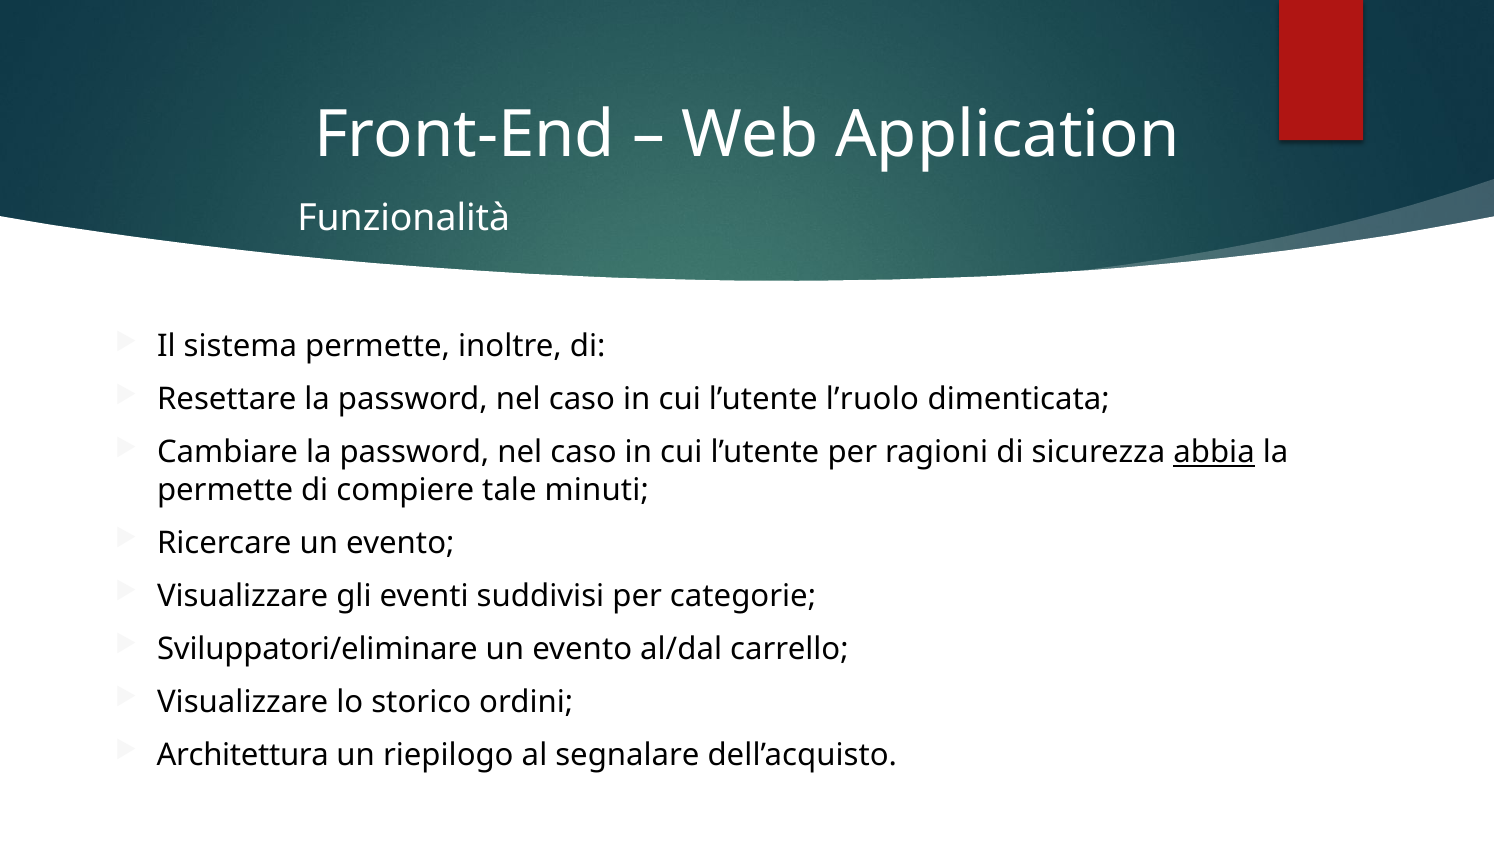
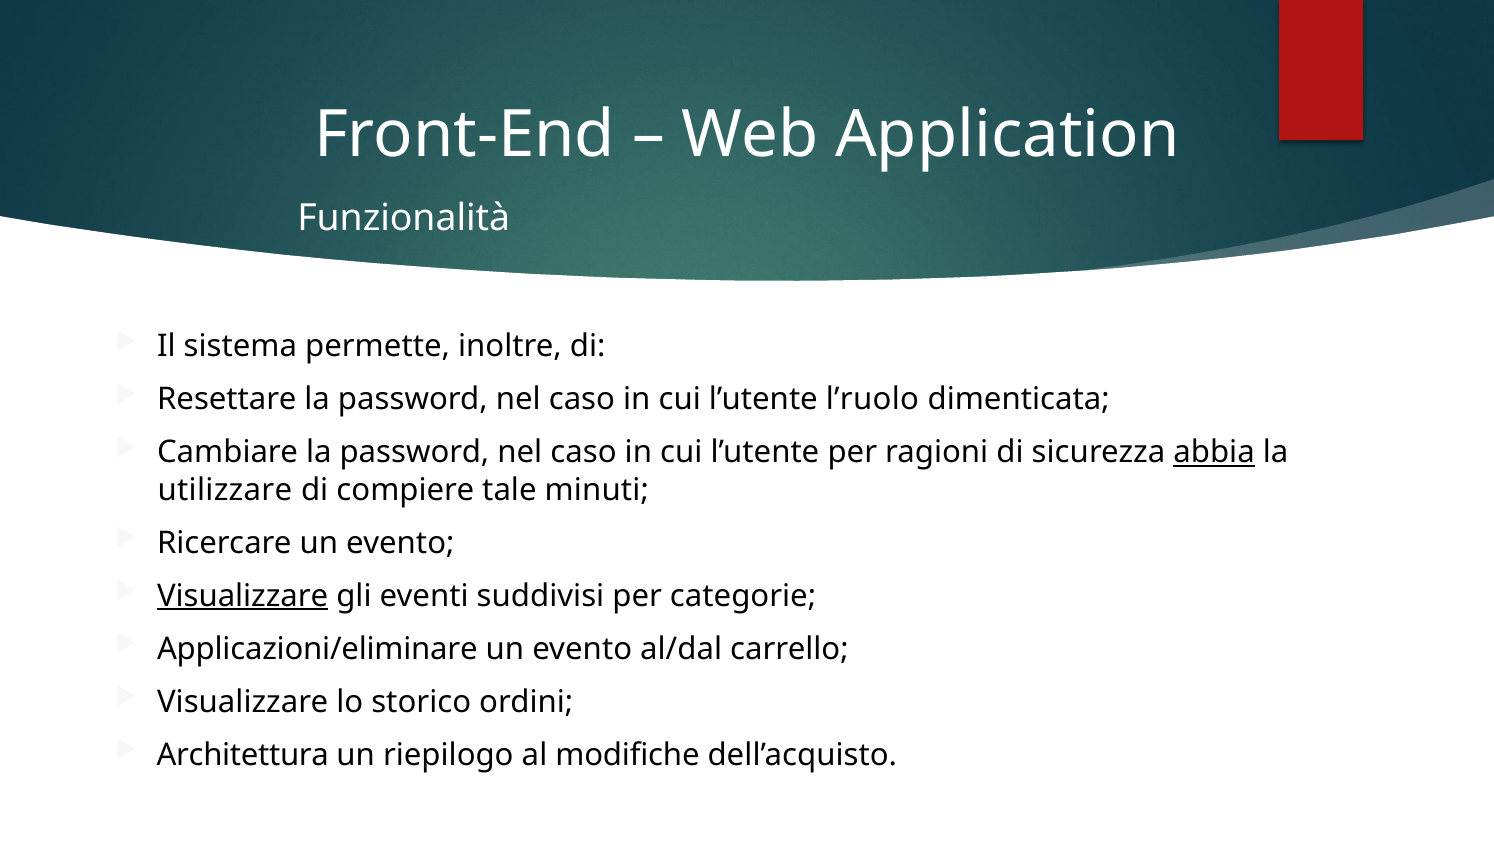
permette: permette -> utilizzare (225, 490)
Visualizzare underline: none -> present (243, 595)
Sviluppatori/eliminare: Sviluppatori/eliminare -> Applicazioni/eliminare (317, 648)
segnalare: segnalare -> modifiche (627, 754)
